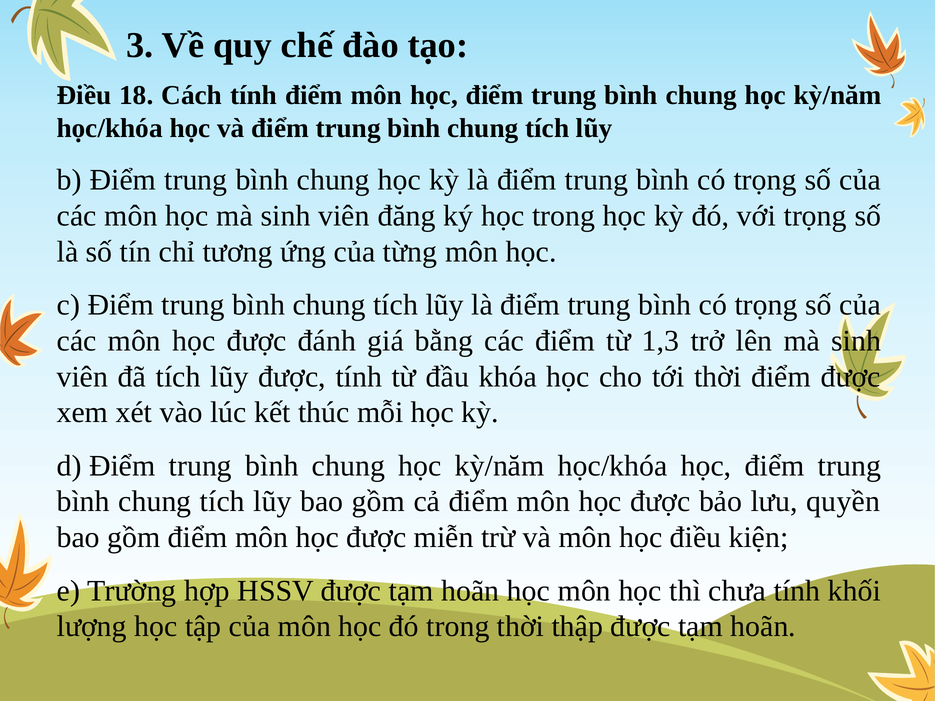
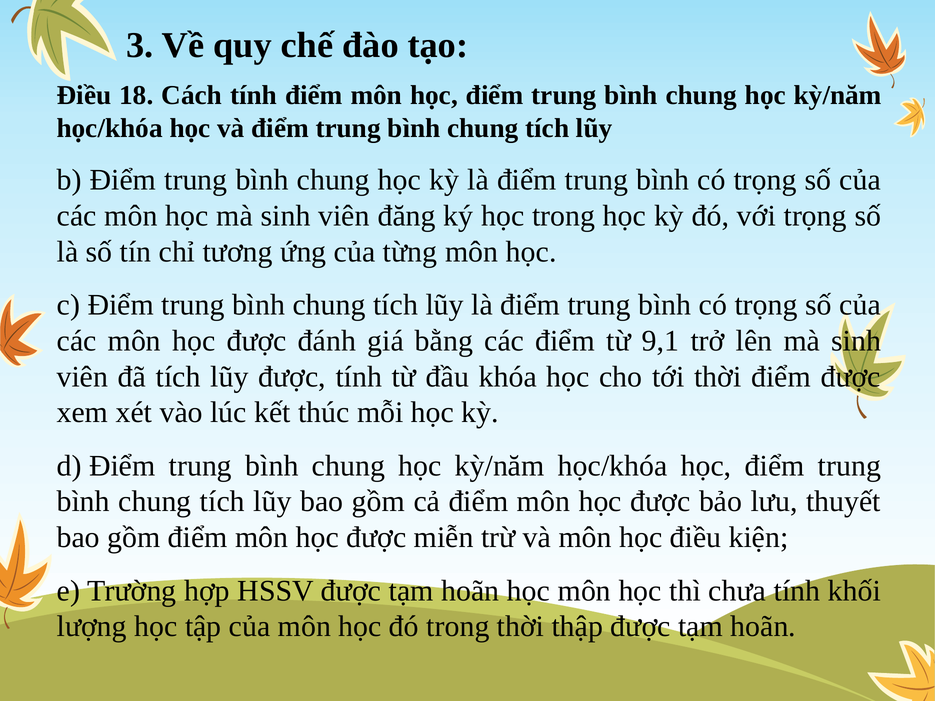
1,3: 1,3 -> 9,1 (661, 341)
quyền: quyền -> thuyết (843, 502)
